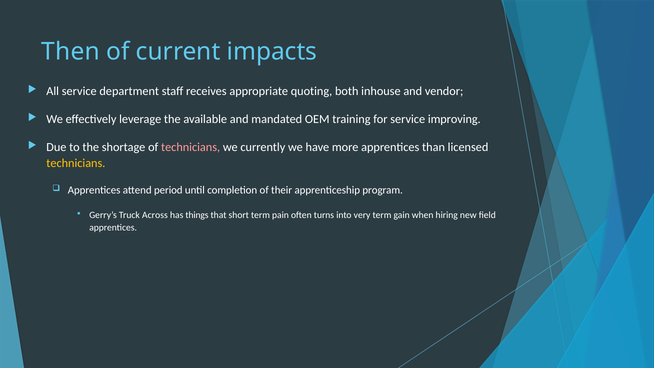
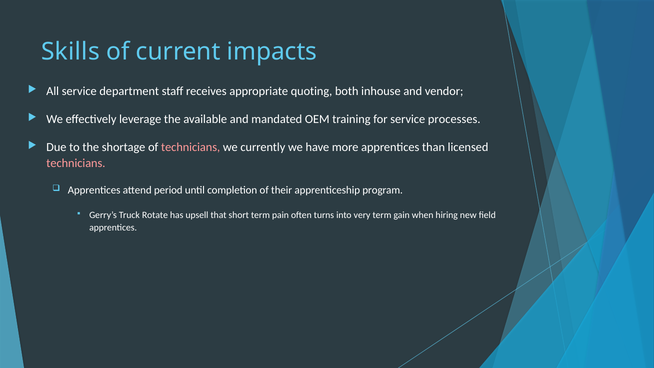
Then: Then -> Skills (70, 52)
improving: improving -> processes (454, 119)
technicians colour: yellow -> pink (76, 163)
Across: Across -> Rotate (155, 215)
things: things -> upsell (197, 215)
